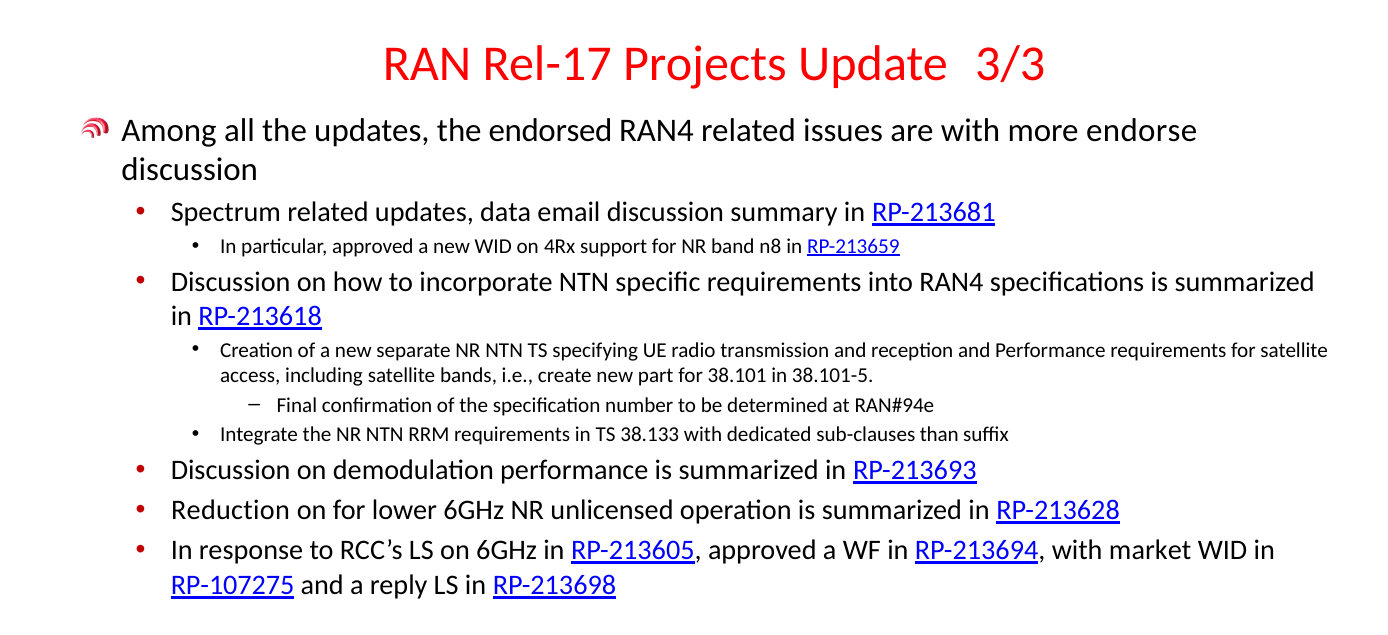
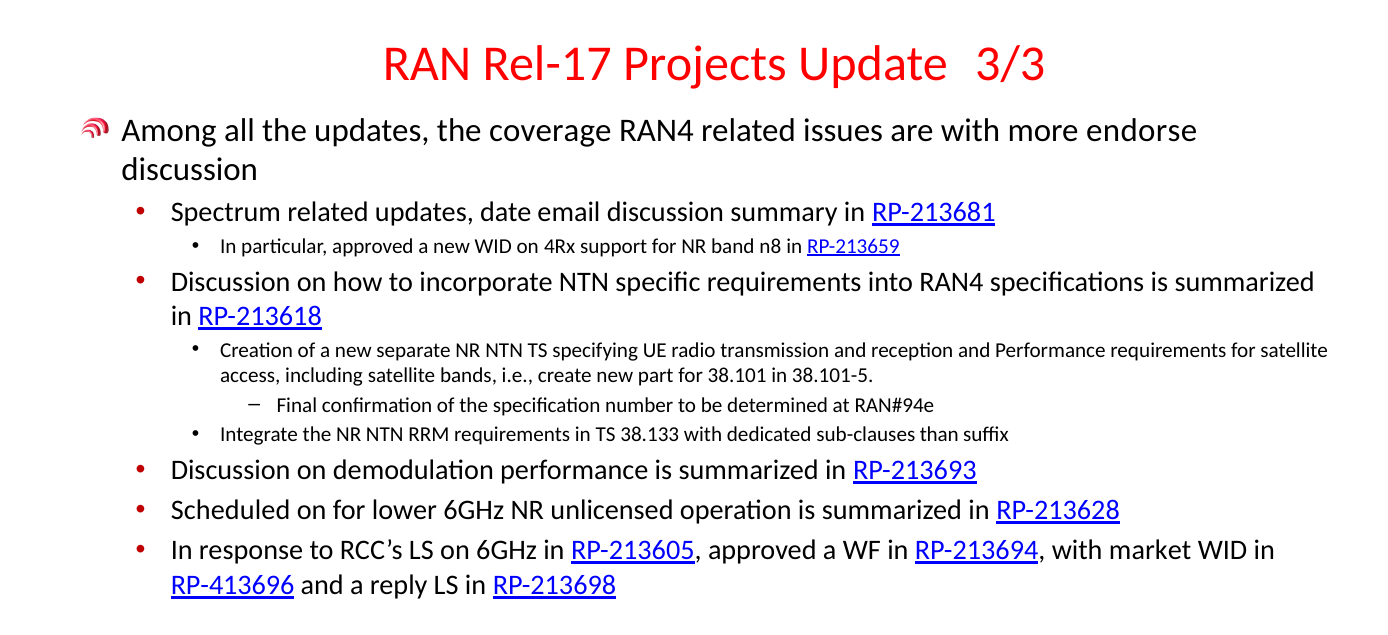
endorsed: endorsed -> coverage (550, 130)
data: data -> date (506, 212)
Reduction: Reduction -> Scheduled (231, 510)
RP-107275: RP-107275 -> RP-413696 (233, 585)
